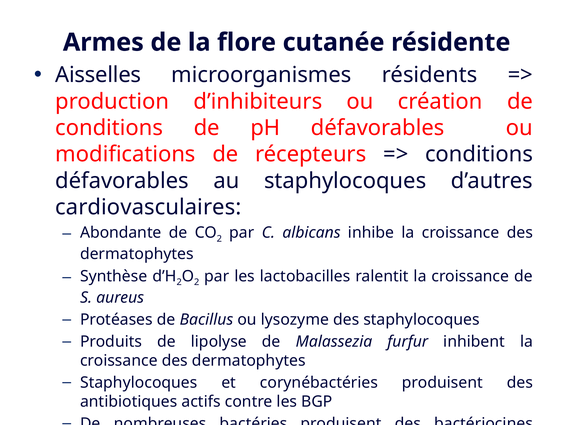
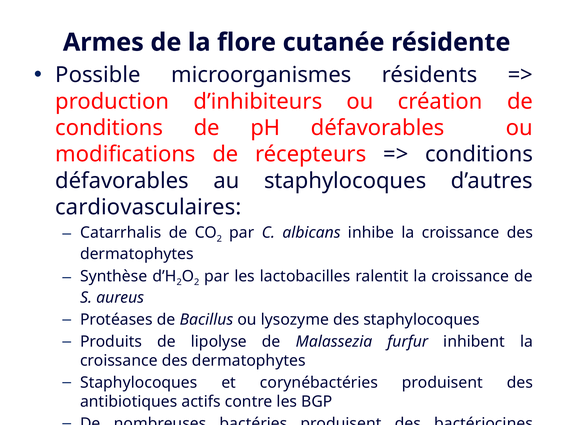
Aisselles: Aisselles -> Possible (98, 75)
Abondante: Abondante -> Catarrhalis (121, 233)
